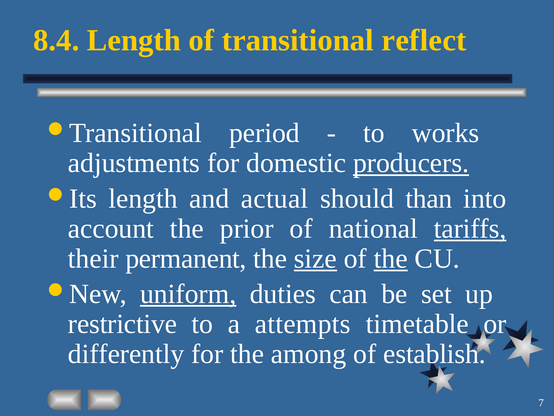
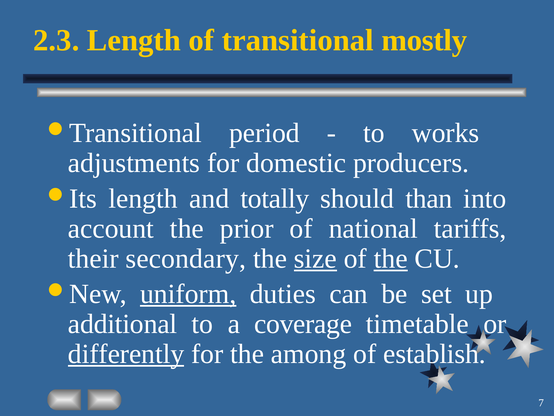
8.4: 8.4 -> 2.3 (56, 40)
reflect: reflect -> mostly (424, 40)
producers underline: present -> none (411, 163)
actual: actual -> totally (275, 198)
tariffs underline: present -> none (470, 228)
permanent: permanent -> secondary (186, 258)
restrictive: restrictive -> additional (123, 324)
attempts: attempts -> coverage (303, 324)
differently underline: none -> present (126, 354)
